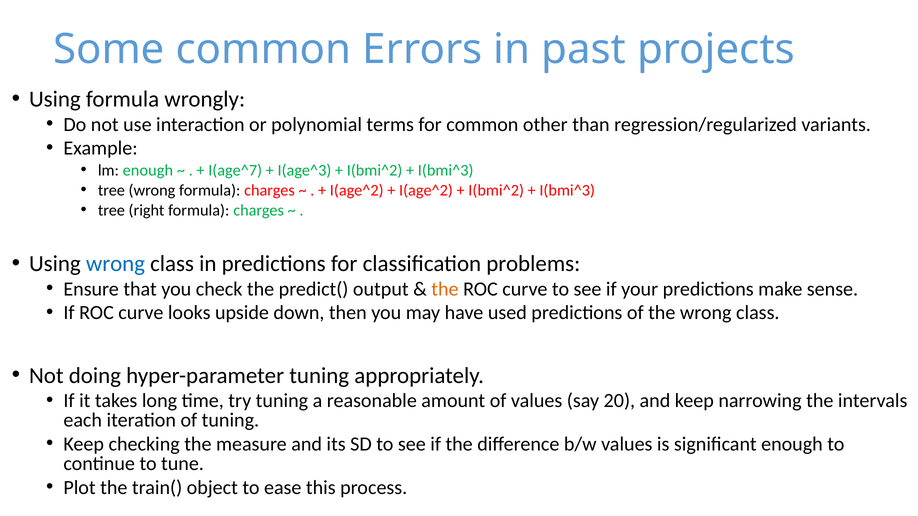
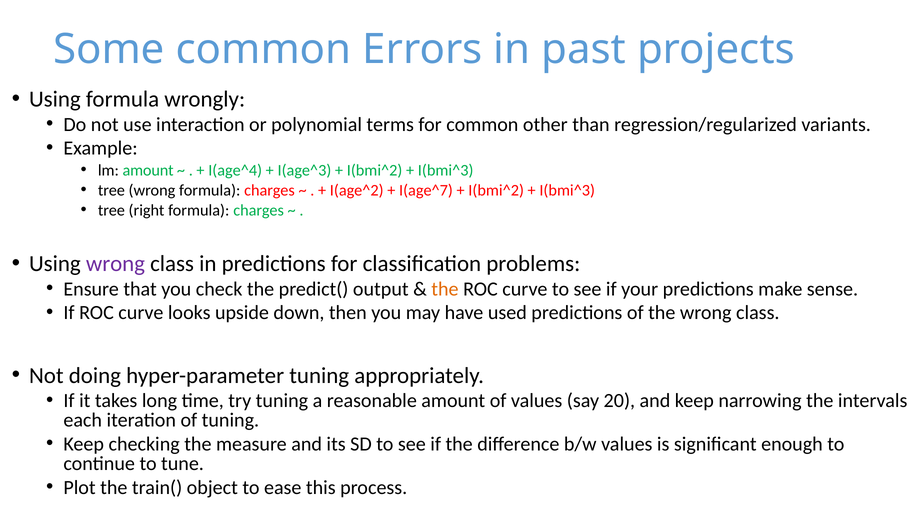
lm enough: enough -> amount (148, 170)
I(age^7: I(age^7 -> I(age^4 (235, 170)
I(age^2: I(age^2 -> I(age^7 (426, 191)
wrong colour: blue -> purple (115, 264)
